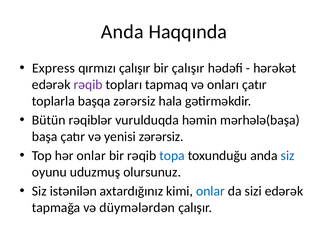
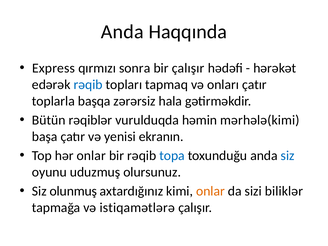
qırmızı çalışır: çalışır -> sonra (135, 68)
rəqib colour: purple -> blue (88, 85)
mərhələ(başa: mərhələ(başa -> mərhələ(kimi (260, 120)
yenisi zərərsiz: zərərsiz -> ekranın (161, 137)
istənilən: istənilən -> olunmuş (73, 191)
onlar colour: blue -> orange (210, 191)
sizi edərək: edərək -> biliklər (284, 191)
düymələrdən: düymələrdən -> istiqamətlərə (137, 208)
